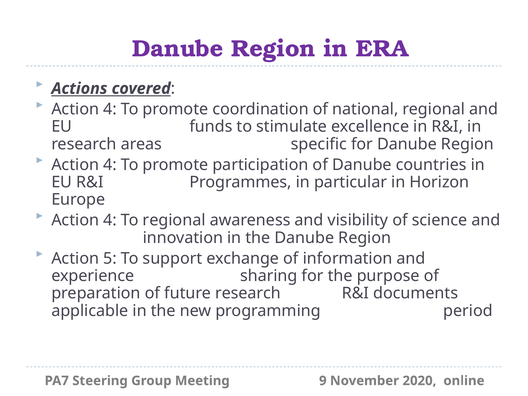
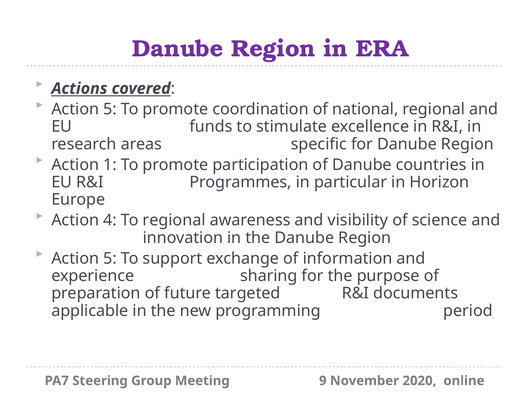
4: 4 -> 5 (110, 109)
4: 4 -> 1 (110, 165)
future research: research -> targeted (248, 293)
